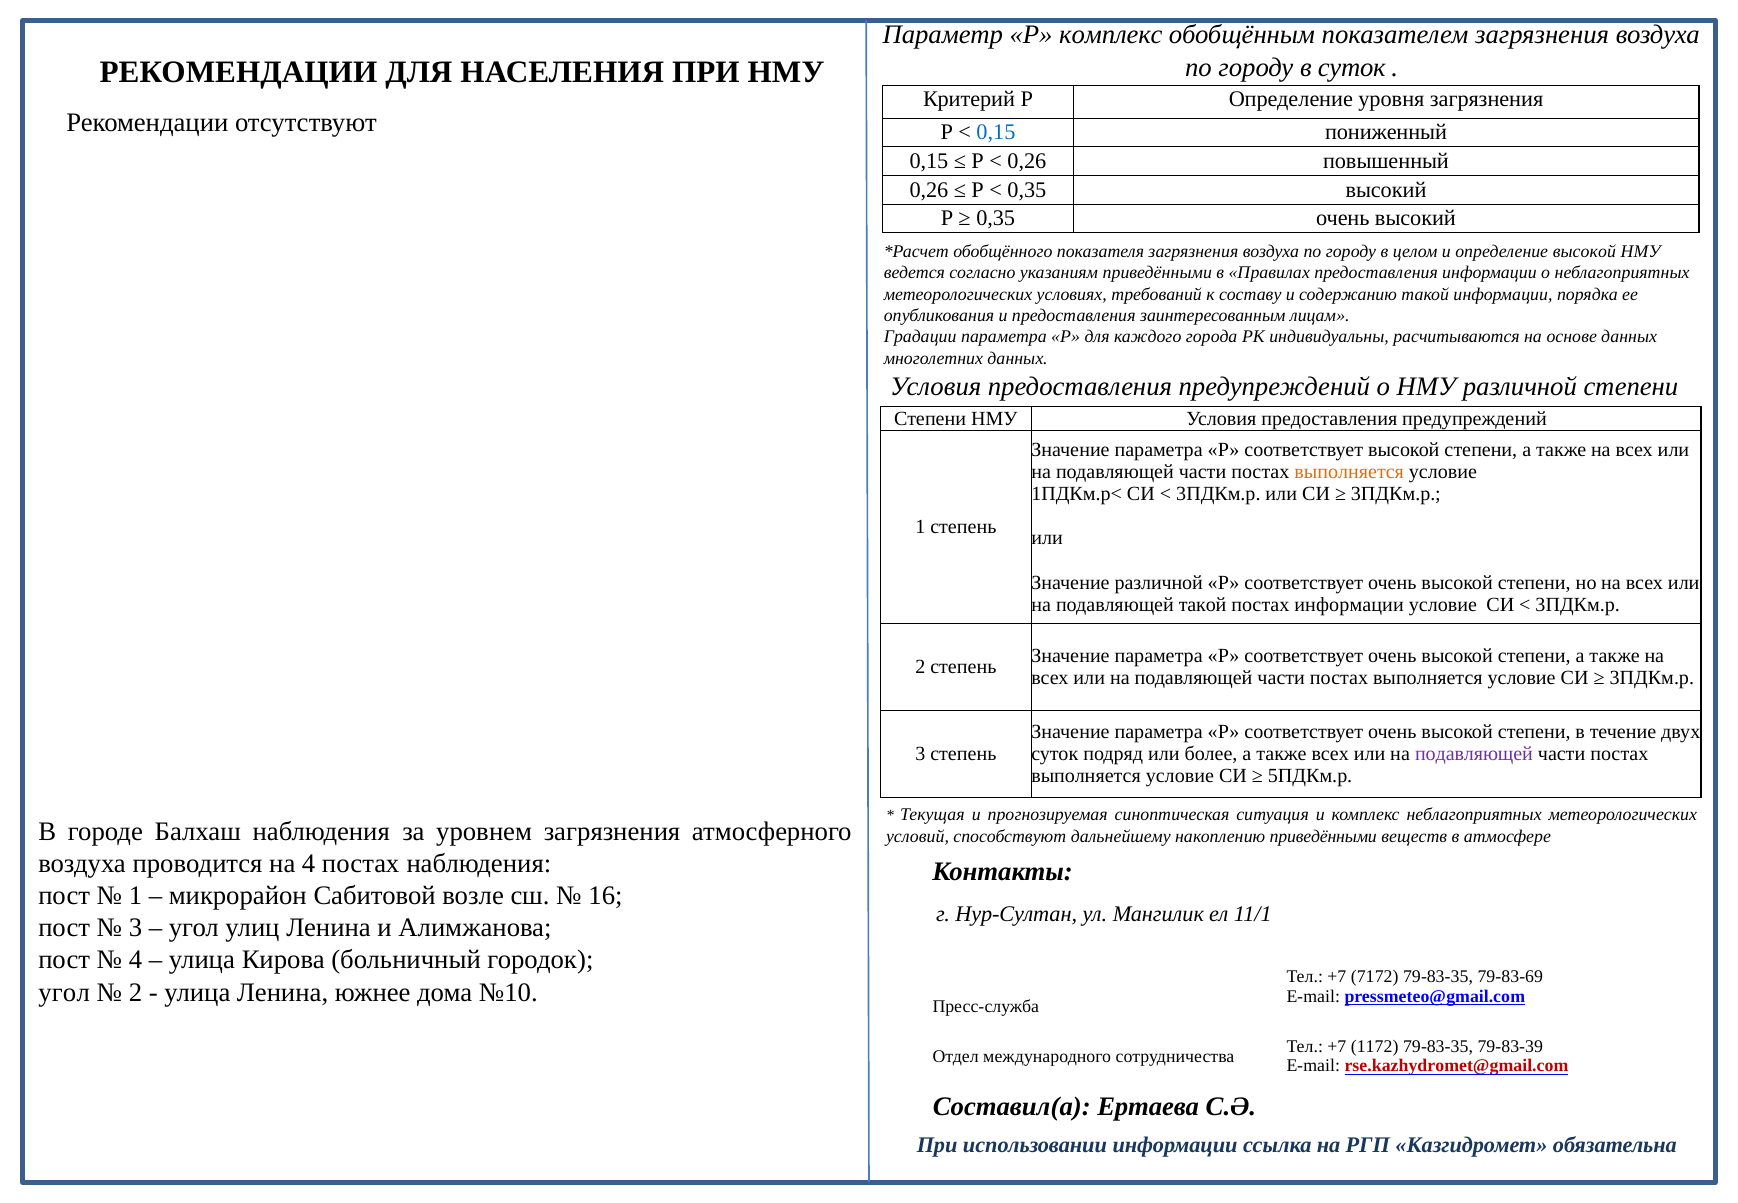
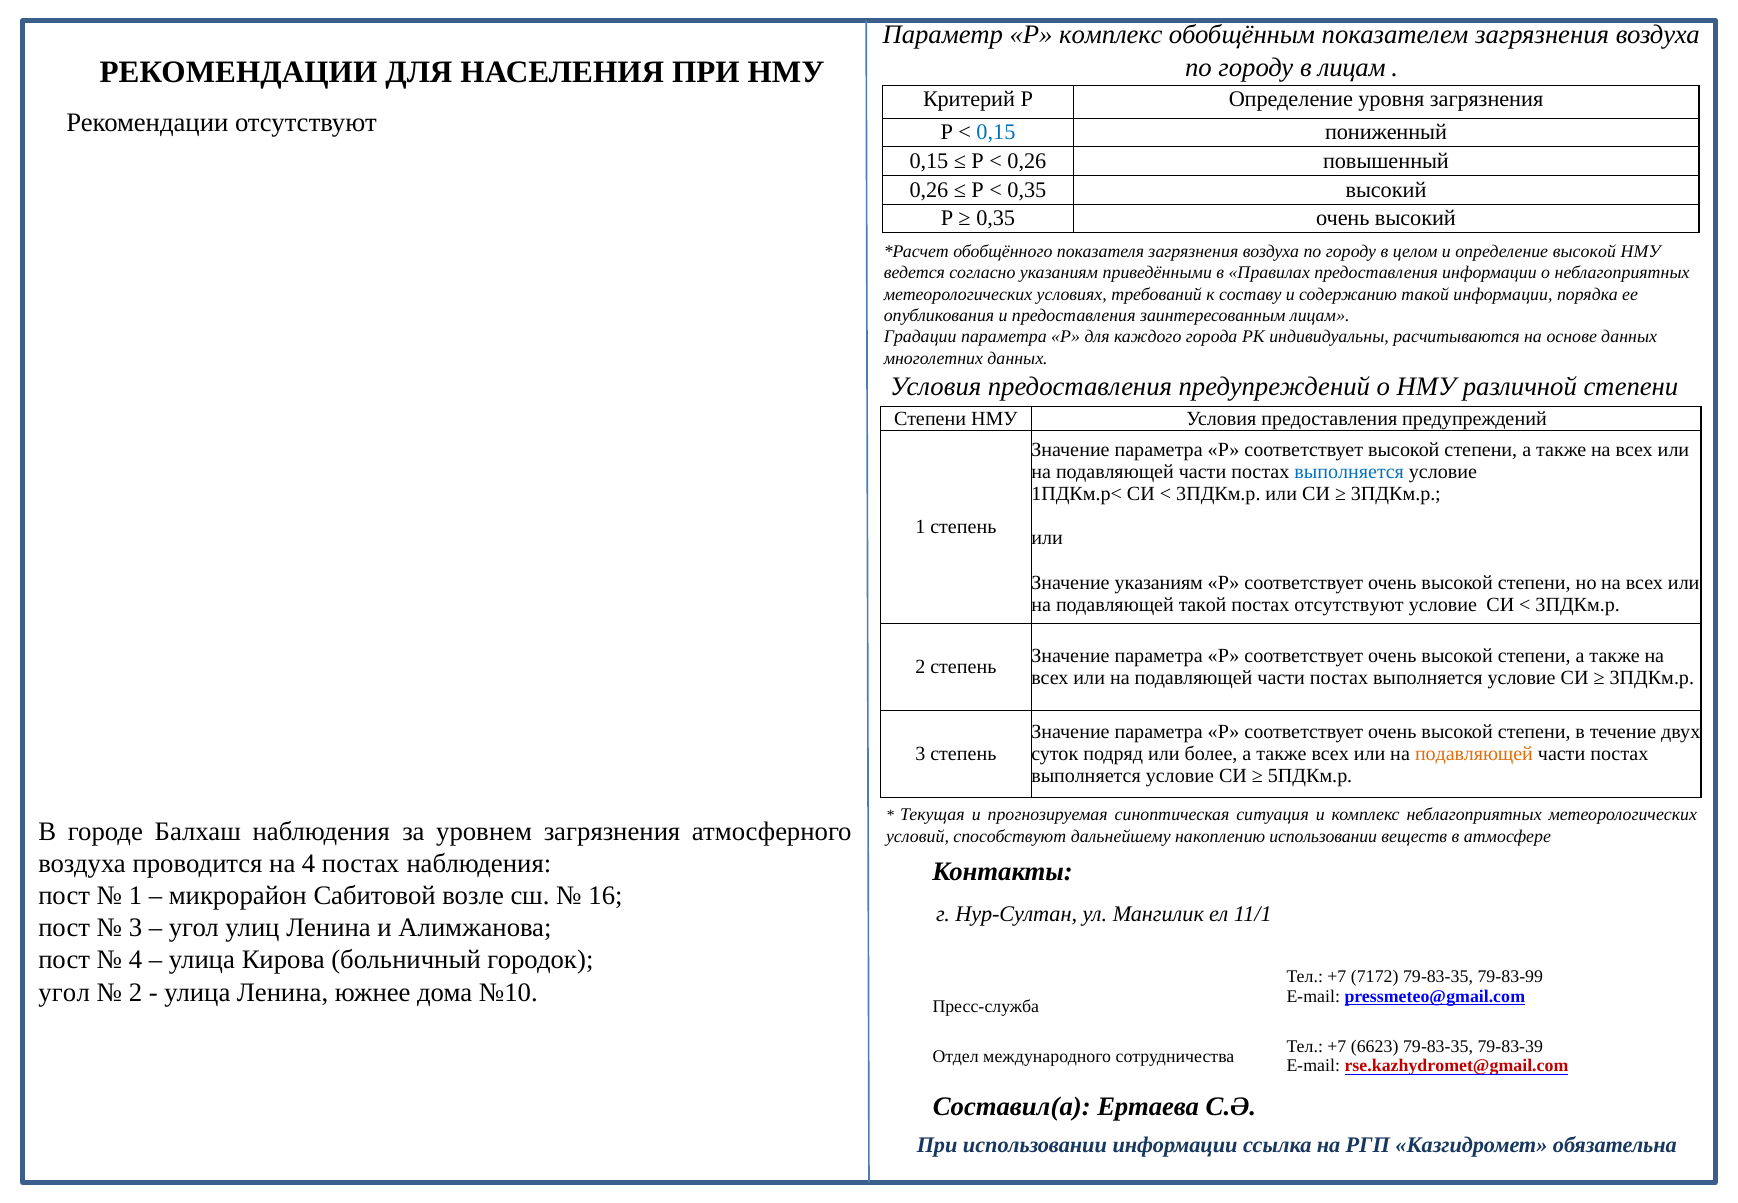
в суток: суток -> лицам (1352, 67)
выполняется colour: orange -> blue (1349, 472)
Значение различной: различной -> указаниям (1159, 583)
постах информации: информации -> отсутствуют (1349, 605)
подавляющей colour: purple -> orange (1474, 754)
накоплению приведёнными: приведёнными -> использовании (1323, 836)
79-83-69: 79-83-69 -> 79-83-99 (1510, 977)
1172: 1172 -> 6623 (1375, 1047)
